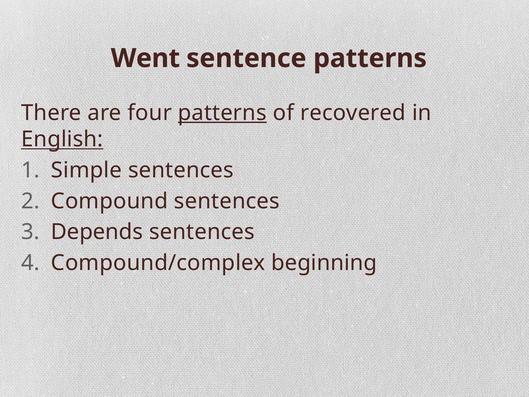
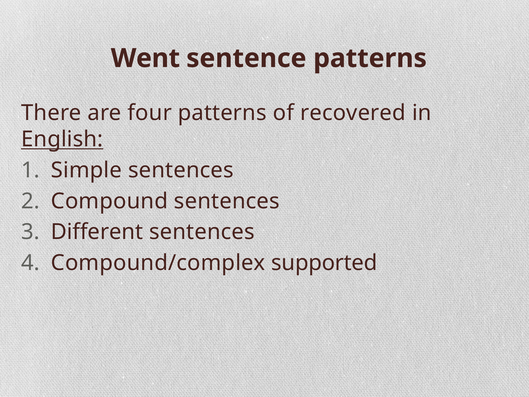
patterns underline: present -> none (222, 113)
Depends: Depends -> Different (97, 232)
beginning: beginning -> supported (324, 263)
